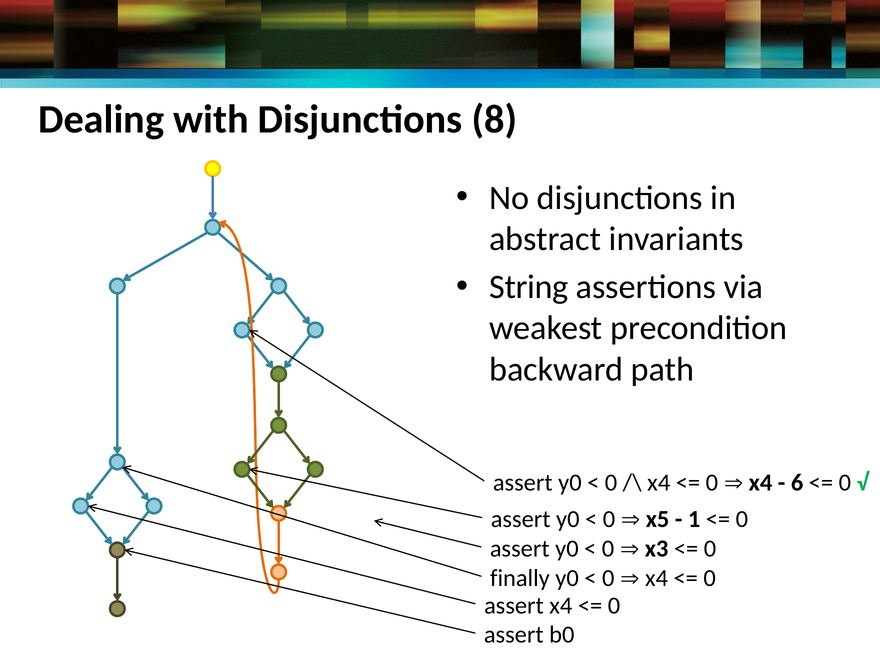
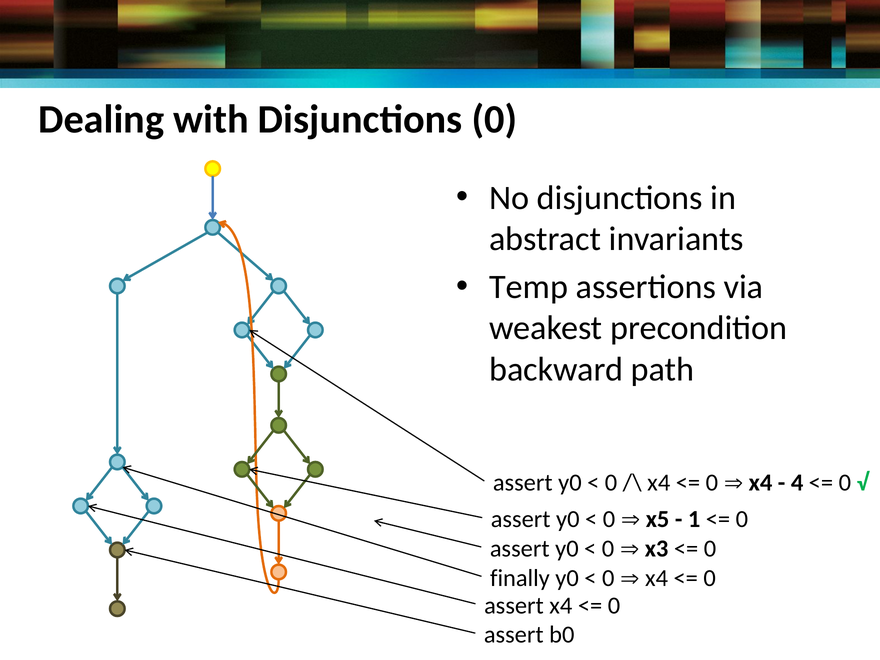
Disjunctions 8: 8 -> 0 (494, 119)
String: String -> Temp (529, 287)
6: 6 -> 4 (797, 483)
